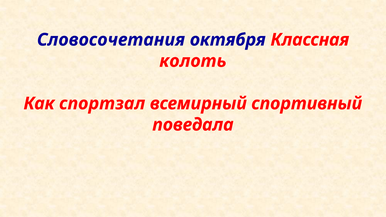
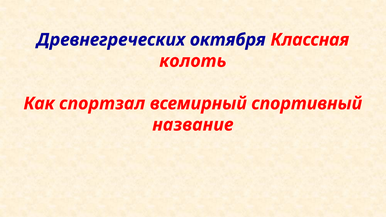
Словосочетания: Словосочетания -> Древнегреческих (111, 40)
поведала: поведала -> название (193, 125)
